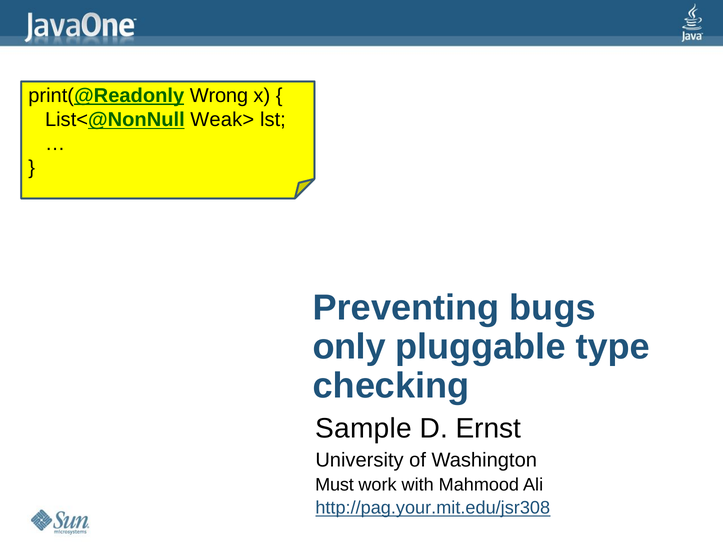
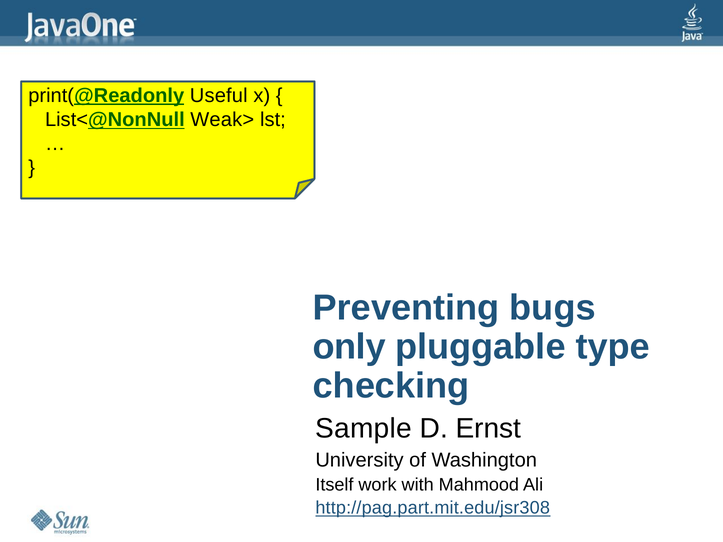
Wrong: Wrong -> Useful (219, 95)
Must: Must -> Itself (334, 485)
http://pag.your.mit.edu/jsr308: http://pag.your.mit.edu/jsr308 -> http://pag.part.mit.edu/jsr308 (433, 508)
